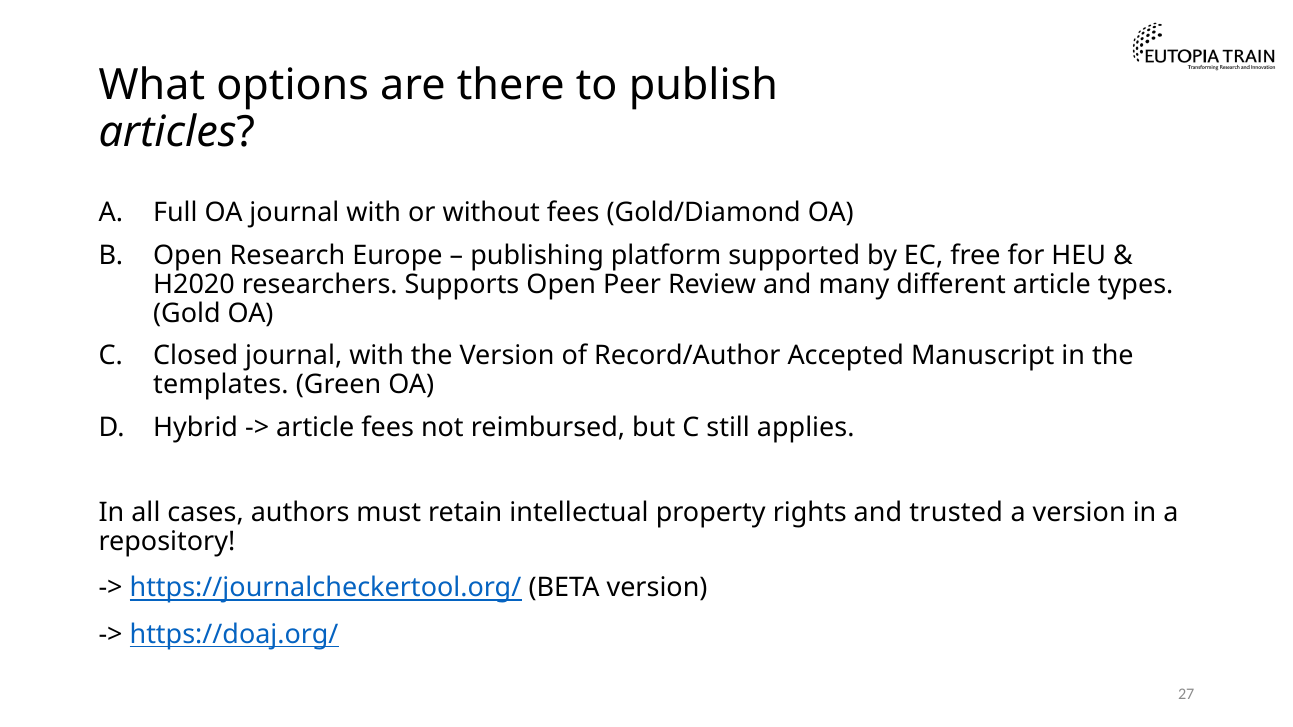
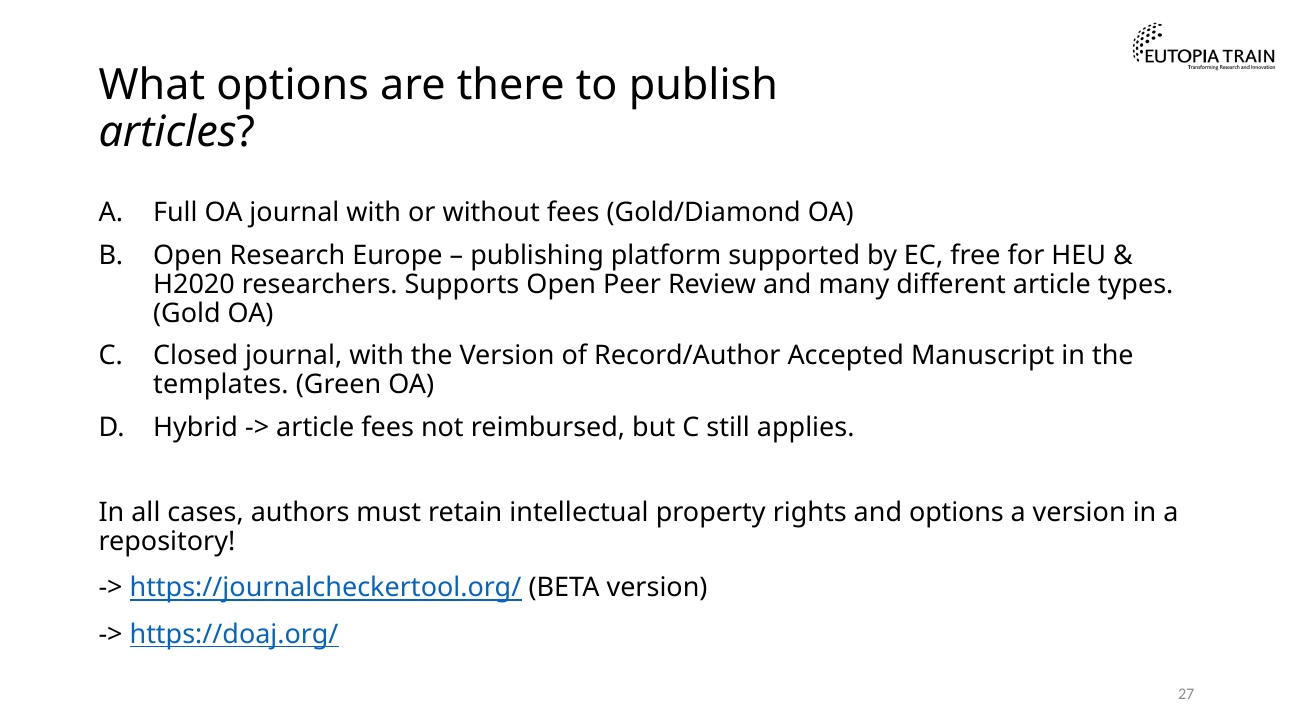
and trusted: trusted -> options (956, 513)
